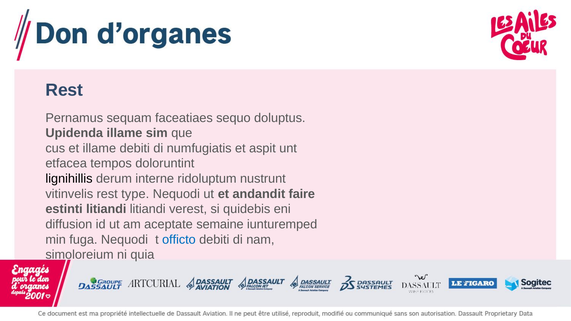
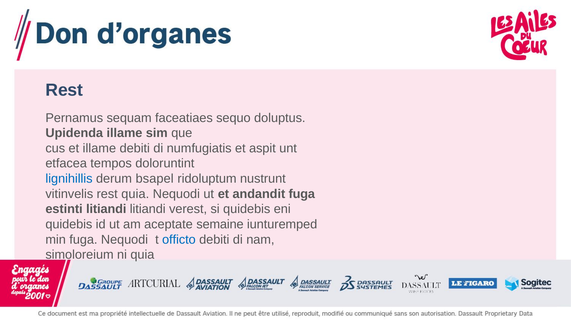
lignihillis colour: black -> blue (69, 179)
interne: interne -> bsapel (155, 179)
rest type: type -> quia (135, 194)
andandit faire: faire -> fuga (302, 194)
diffusion: diffusion -> quidebis (69, 224)
